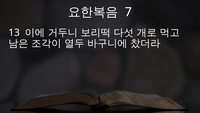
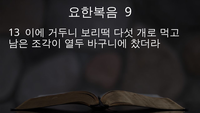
7: 7 -> 9 (128, 12)
